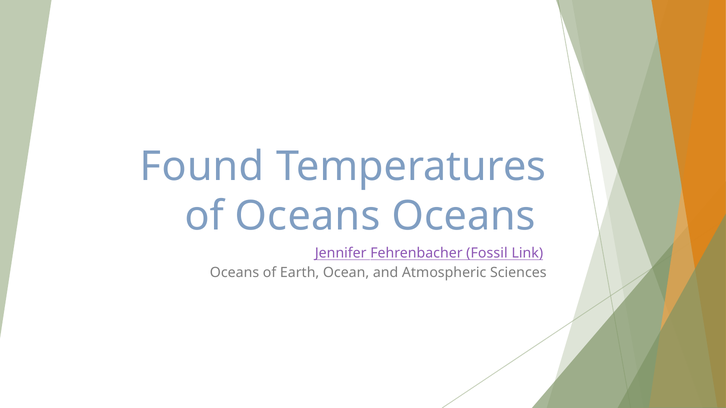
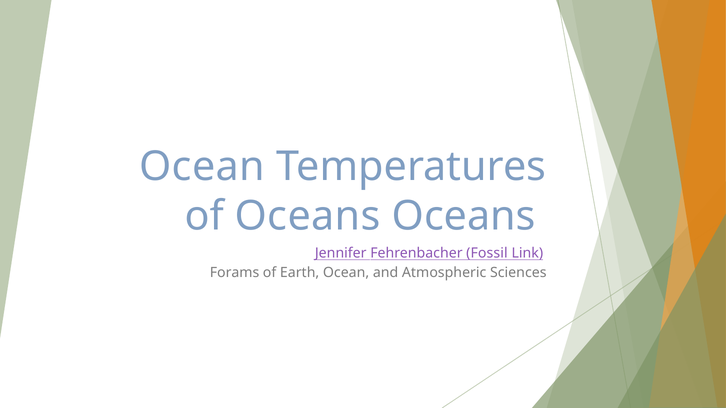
Found: Found -> Ocean (202, 167)
Oceans: Oceans -> Forams (235, 273)
